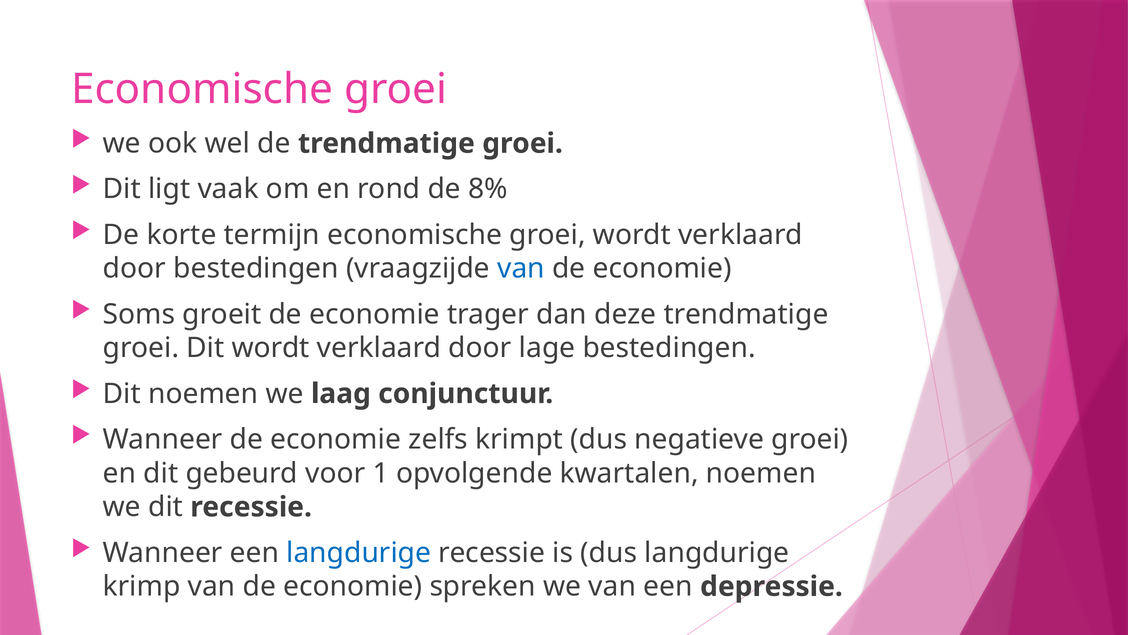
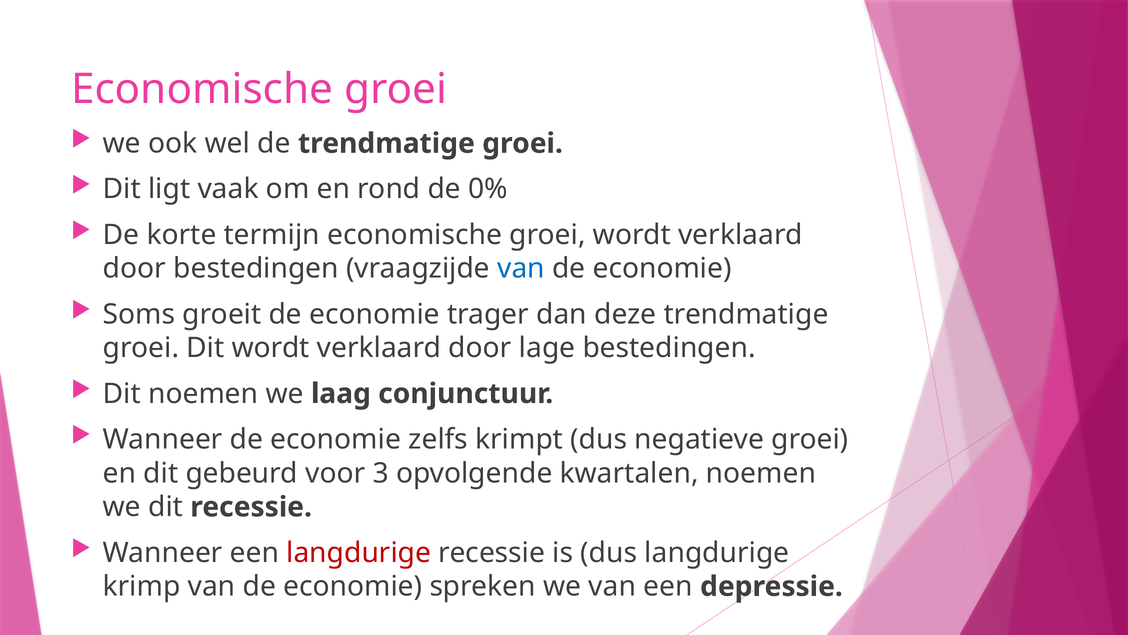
8%: 8% -> 0% (488, 189)
1: 1 -> 3 (381, 473)
langdurige colour: blue -> red (359, 552)
